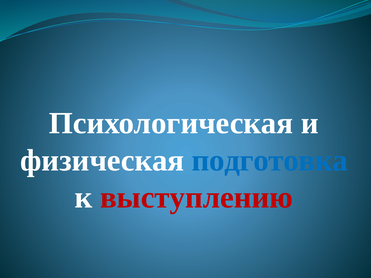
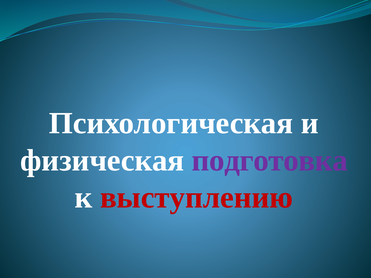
подготовка colour: blue -> purple (270, 160)
